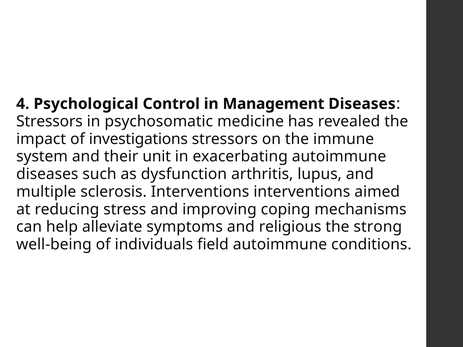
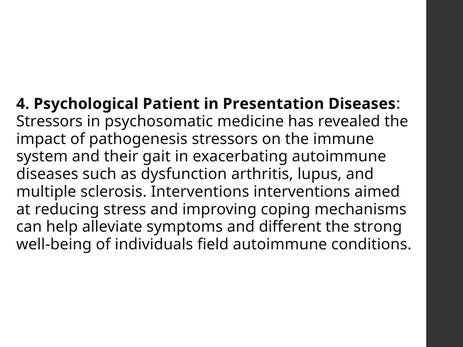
Control: Control -> Patient (171, 104)
Management: Management -> Presentation (273, 104)
investigations: investigations -> pathogenesis (138, 139)
unit: unit -> gait (157, 157)
religious: religious -> different (290, 227)
